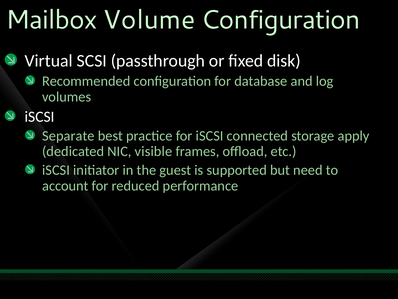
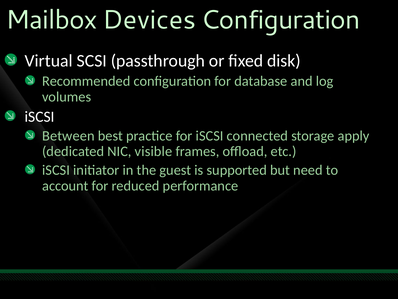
Volume: Volume -> Devices (149, 20)
Separate: Separate -> Between (68, 136)
